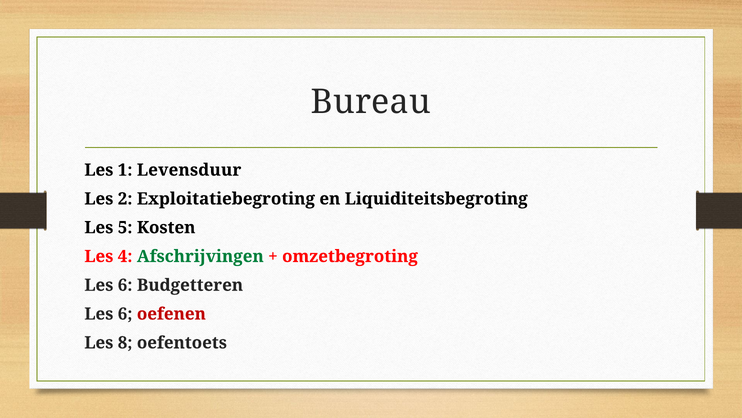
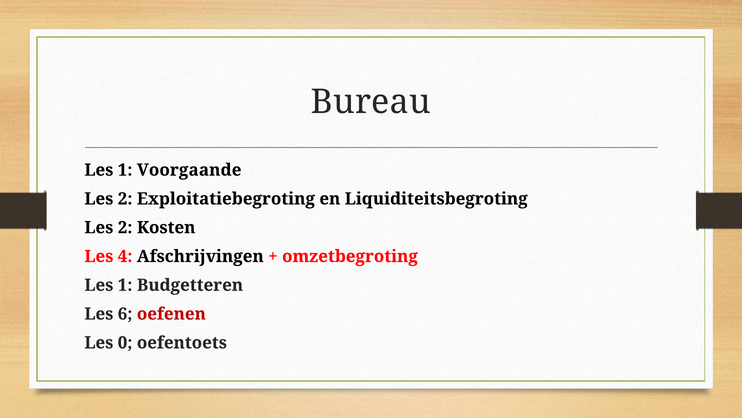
Levensduur: Levensduur -> Voorgaande (189, 170)
5: 5 -> 2 (125, 227)
Afschrijvingen colour: green -> black (200, 256)
6: 6 -> 1 (125, 285)
8: 8 -> 0 (125, 342)
